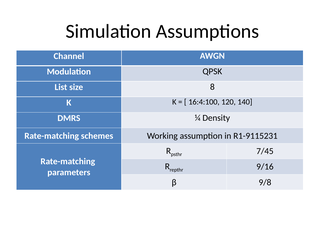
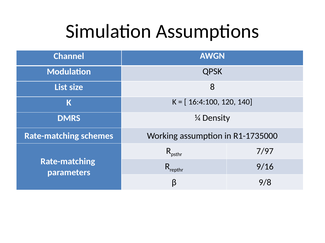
R1-9115231: R1-9115231 -> R1-1735000 (255, 136)
7/45: 7/45 -> 7/97 (265, 152)
